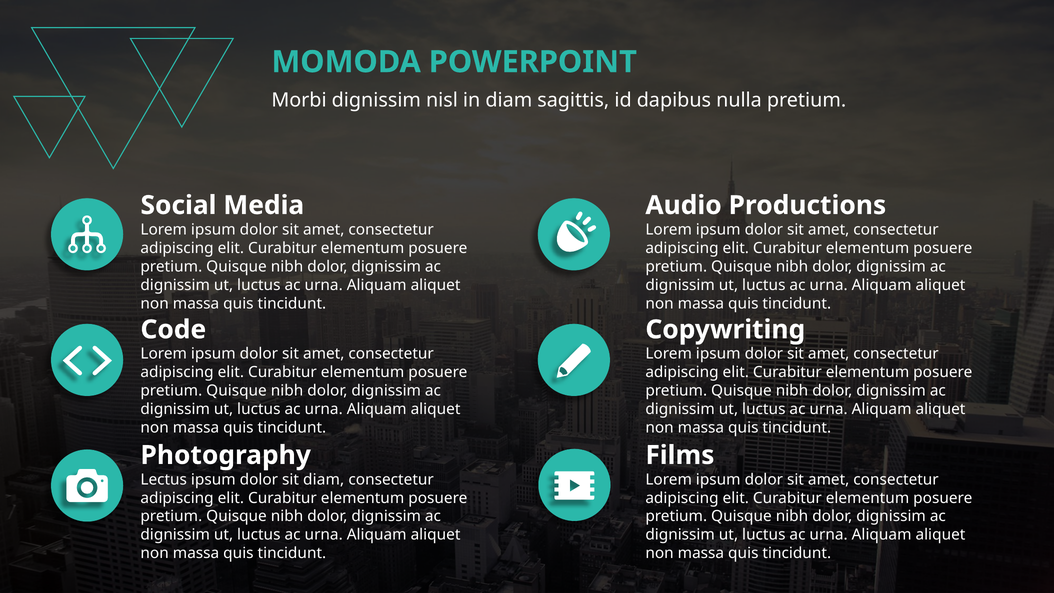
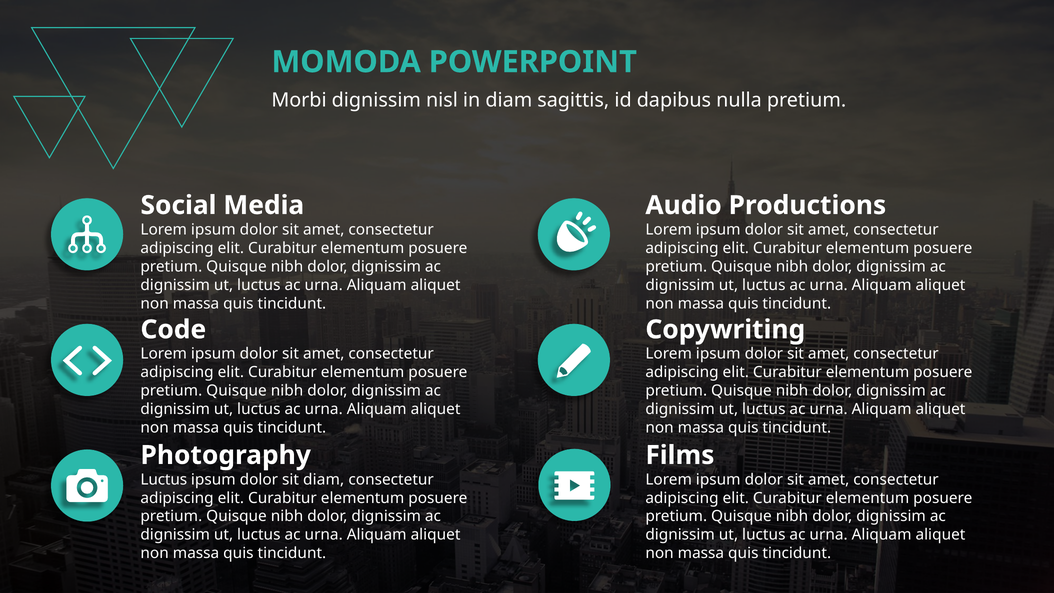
Lectus: Lectus -> Luctus (164, 479)
